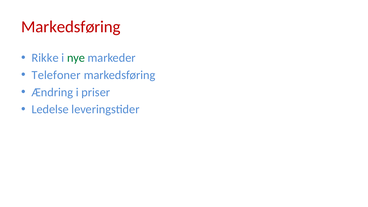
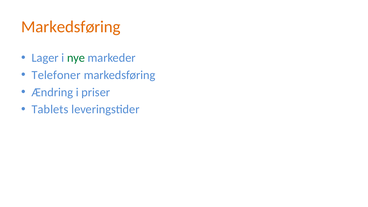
Markedsføring colour: red -> orange (71, 27)
Rikke: Rikke -> Lager (45, 58)
Ledelse: Ledelse -> Tablets (50, 109)
